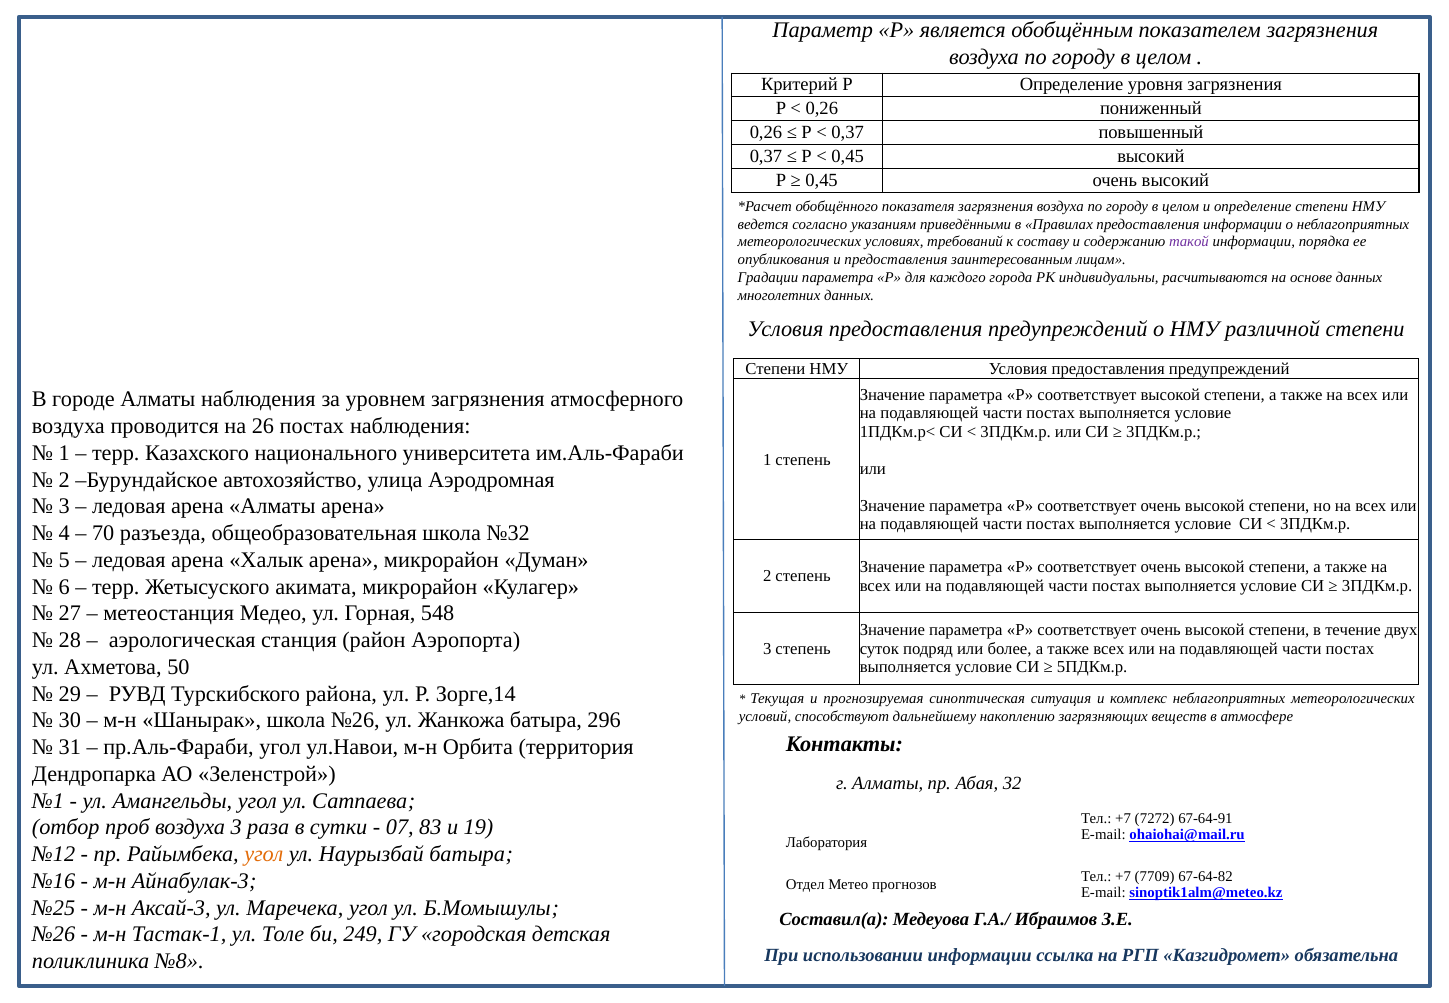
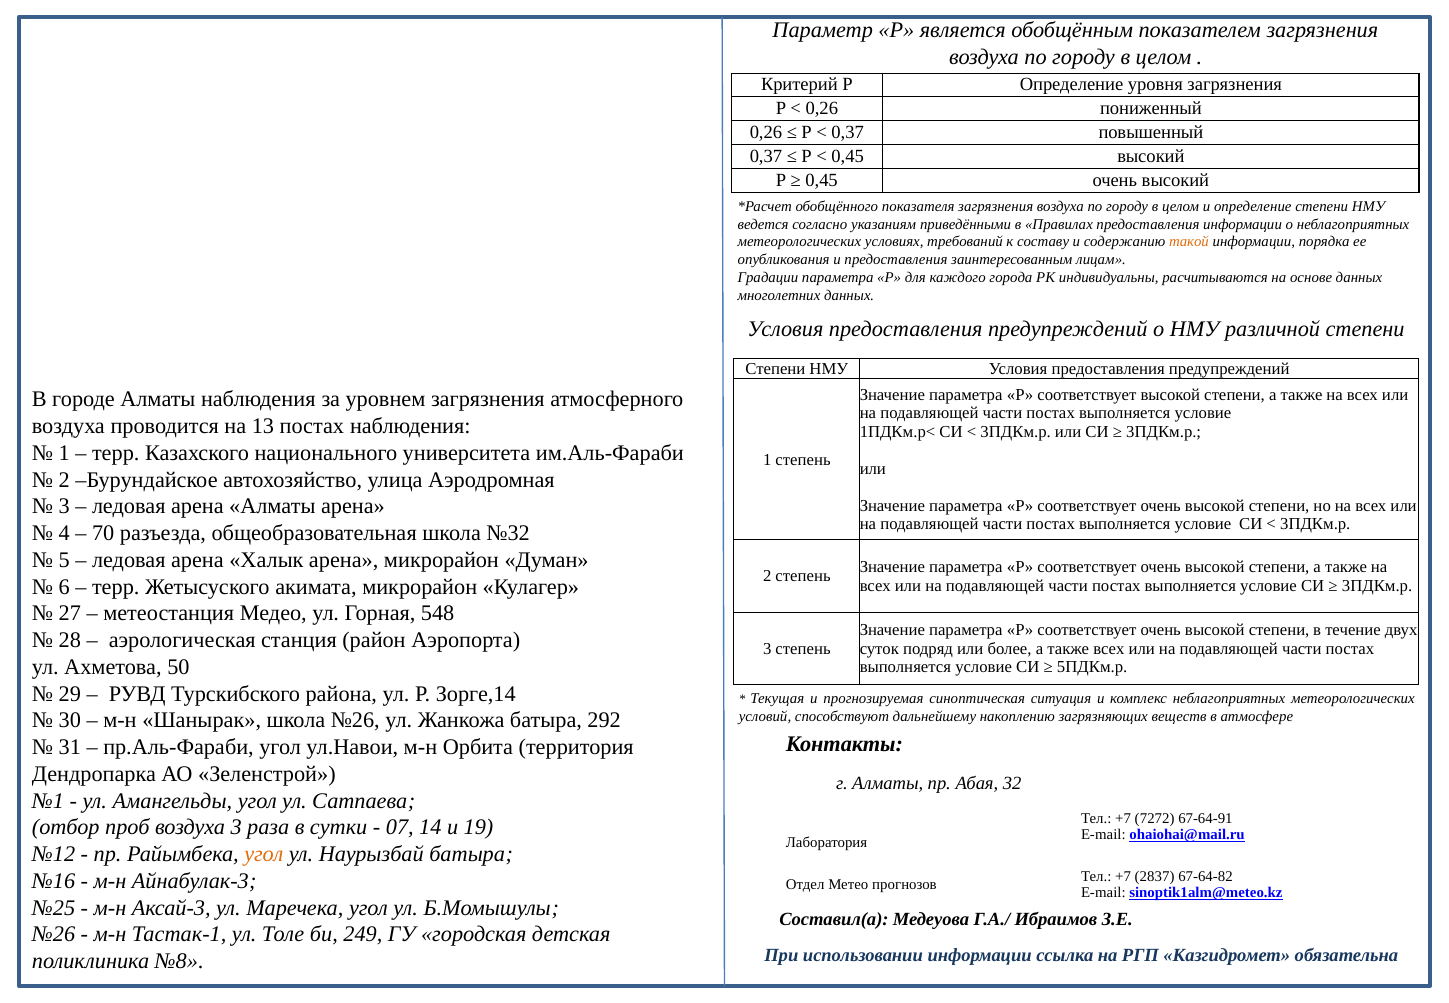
такой colour: purple -> orange (1189, 242)
26: 26 -> 13 (263, 426)
296: 296 -> 292 (604, 721)
83: 83 -> 14 (430, 828)
7709: 7709 -> 2837 (1155, 876)
